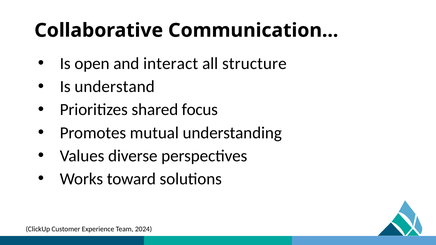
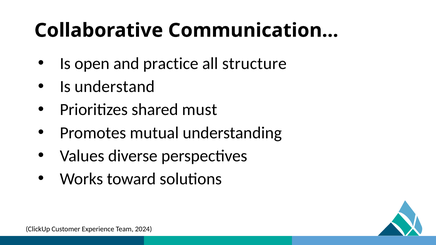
interact: interact -> practice (171, 64)
focus: focus -> must (200, 110)
